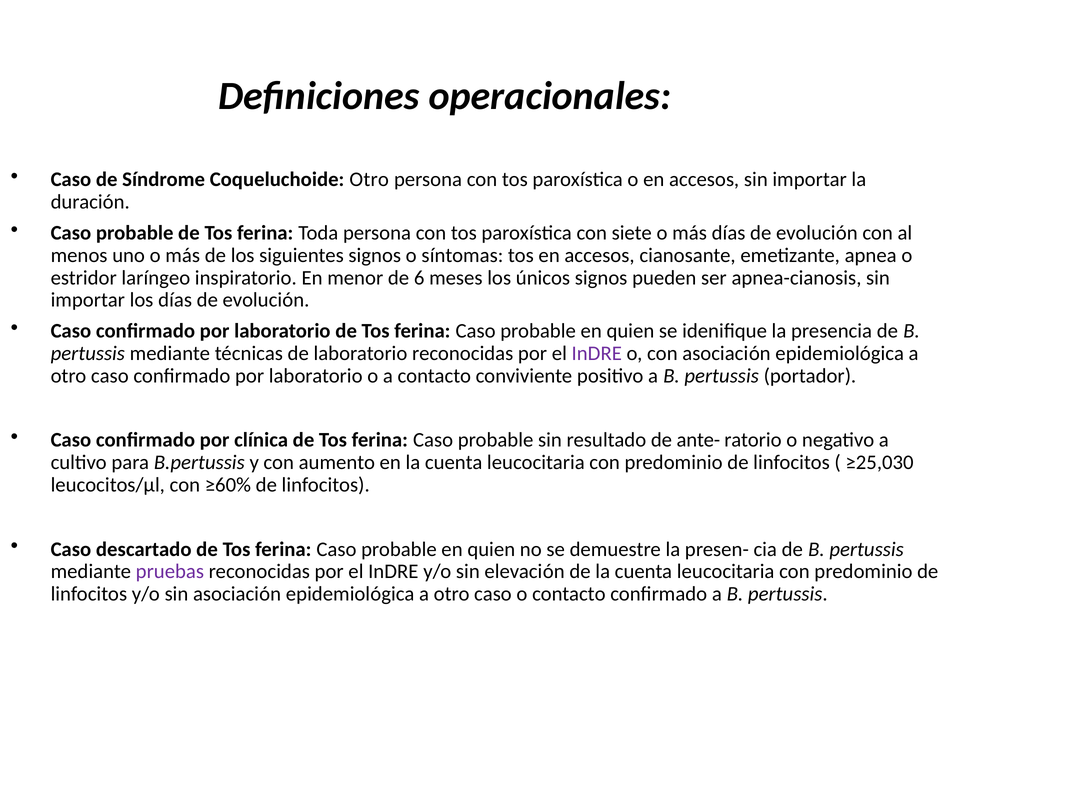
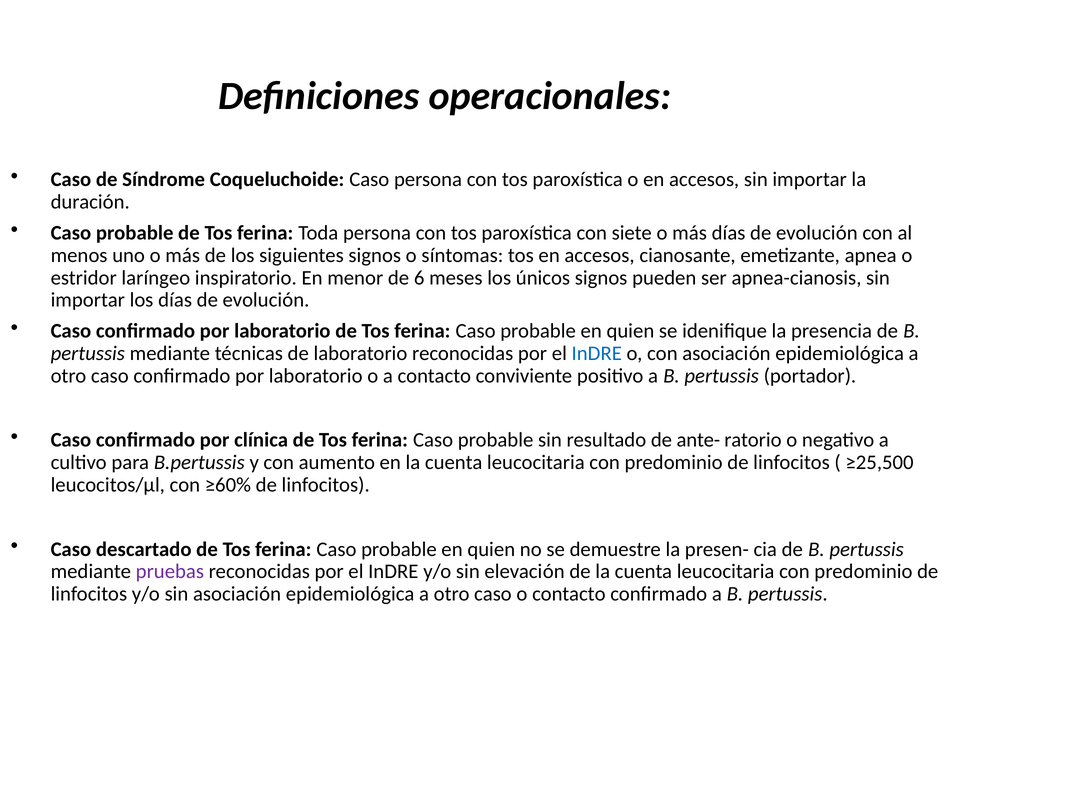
Coqueluchoide Otro: Otro -> Caso (369, 180)
InDRE colour: purple -> blue (597, 354)
≥25,030: ≥25,030 -> ≥25,500 (880, 463)
